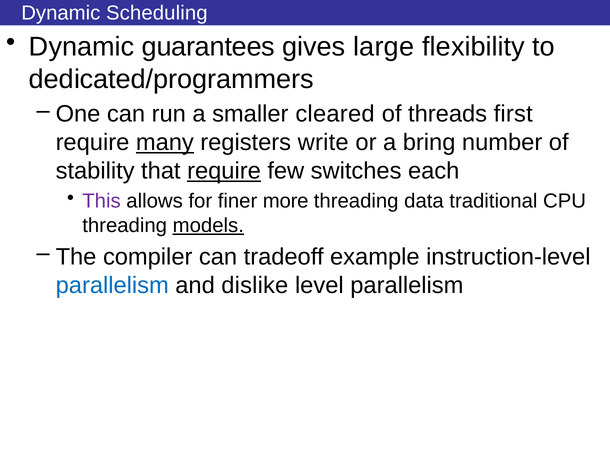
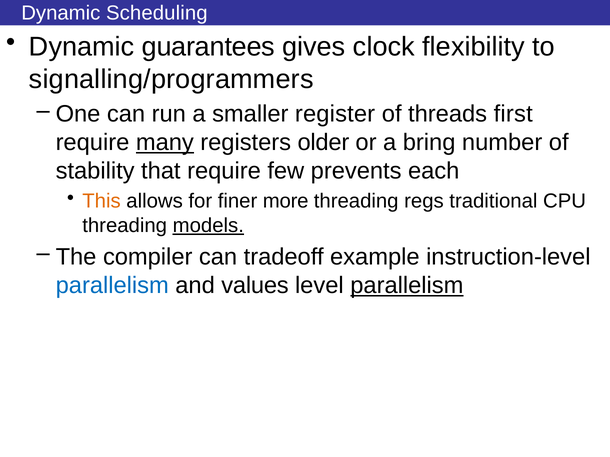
large: large -> clock (384, 47)
dedicated/programmers: dedicated/programmers -> signalling/programmers (171, 79)
cleared: cleared -> register (335, 114)
write: write -> older (323, 143)
require underline: present -> none (224, 171)
switches: switches -> prevents (356, 171)
This colour: purple -> orange (102, 201)
data: data -> regs (424, 201)
dislike: dislike -> values (255, 286)
parallelism underline: none -> present (407, 286)
